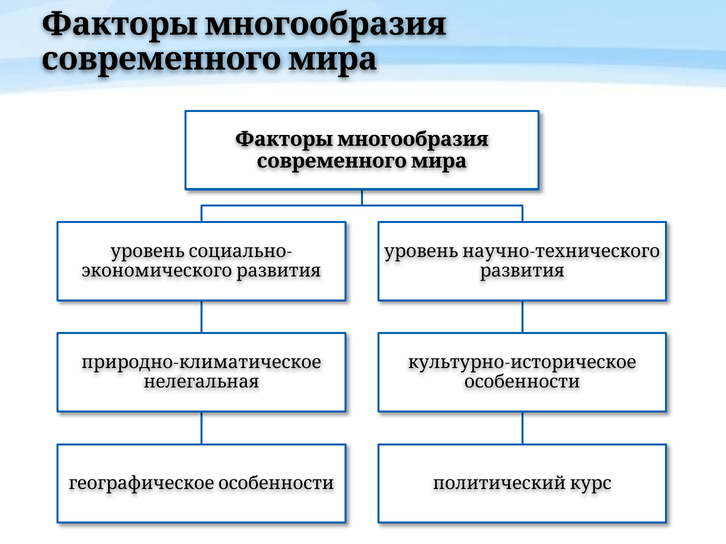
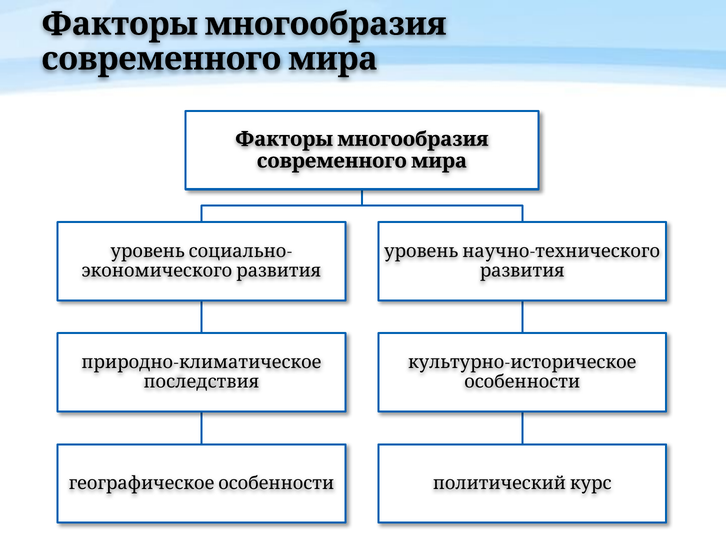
нелегальная: нелегальная -> последствия (201, 382)
